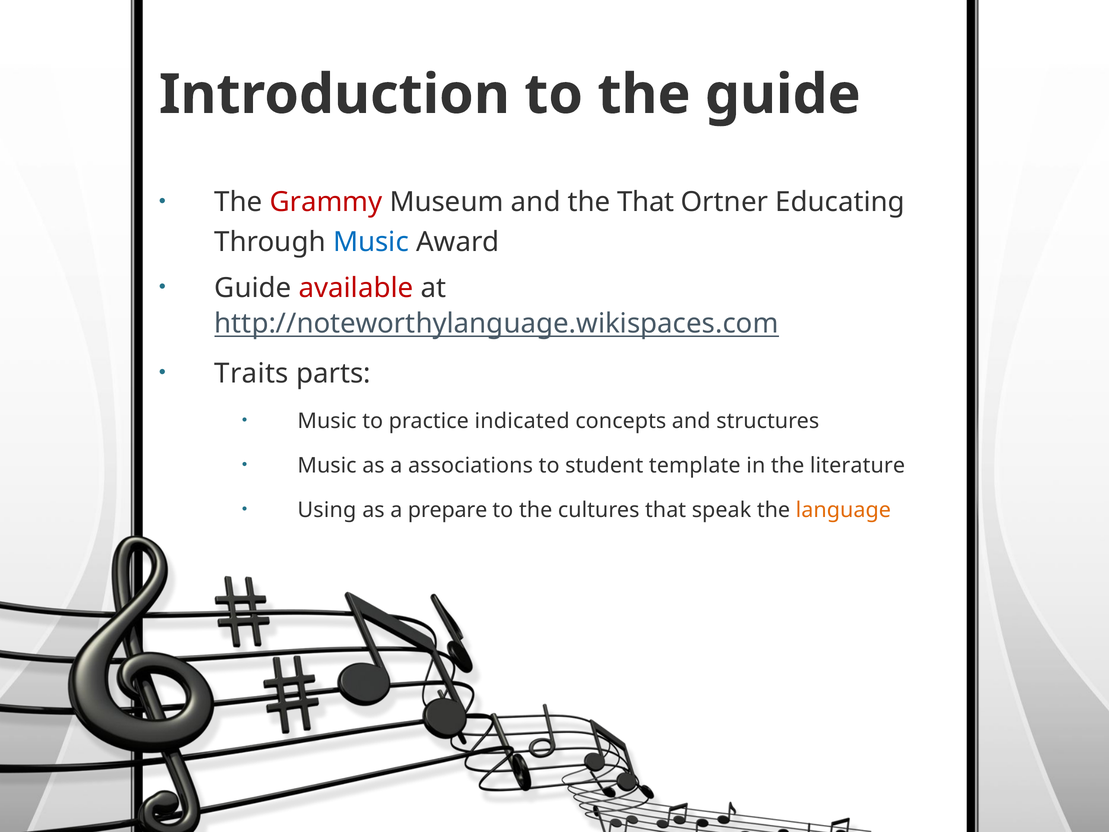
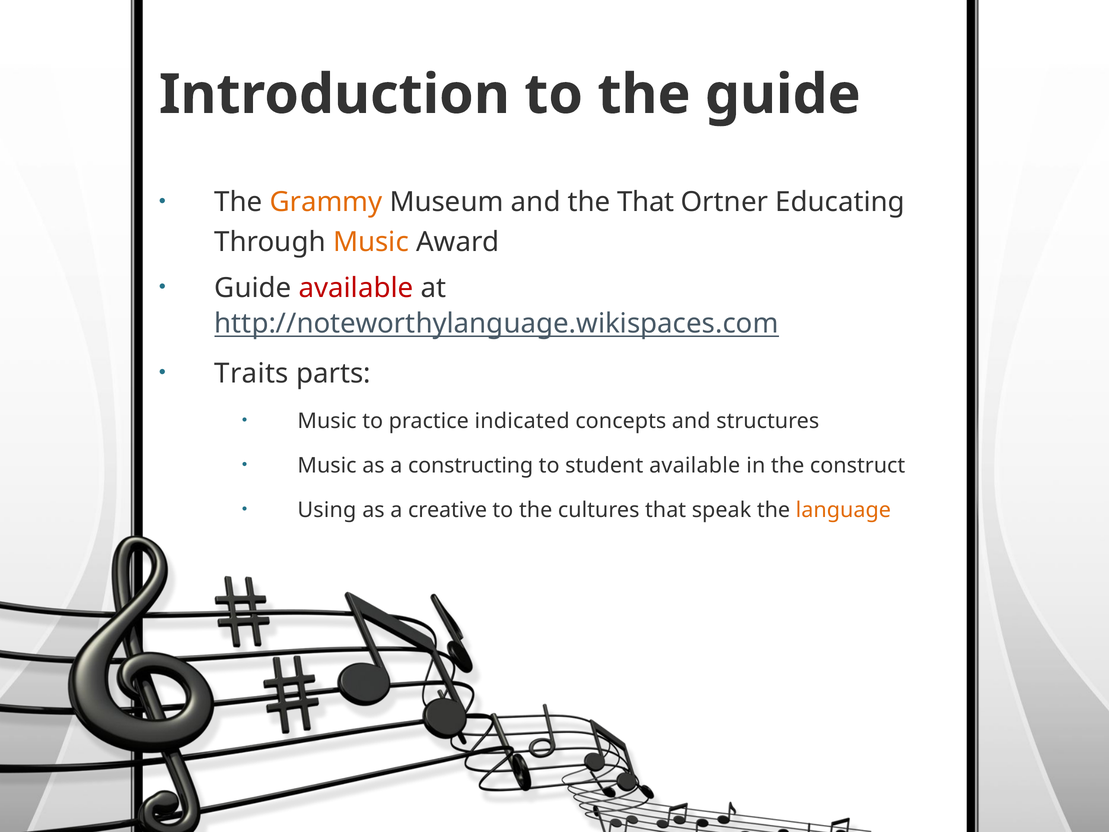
Grammy colour: red -> orange (326, 202)
Music colour: blue -> orange (371, 242)
associations: associations -> constructing (471, 465)
student template: template -> available (695, 465)
literature: literature -> construct (858, 465)
prepare: prepare -> creative (448, 510)
